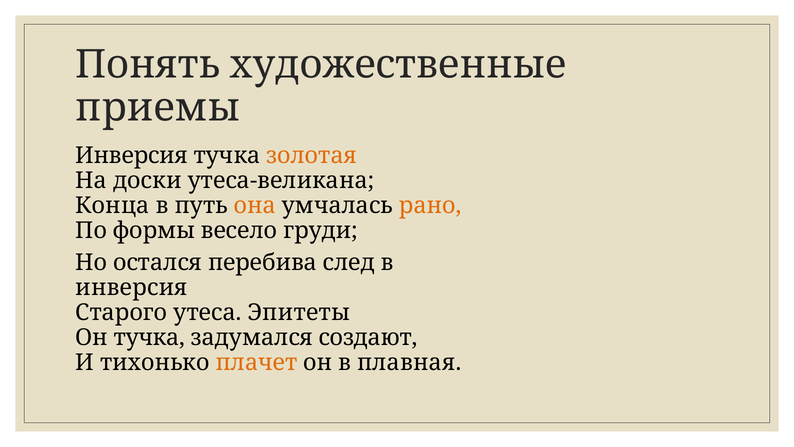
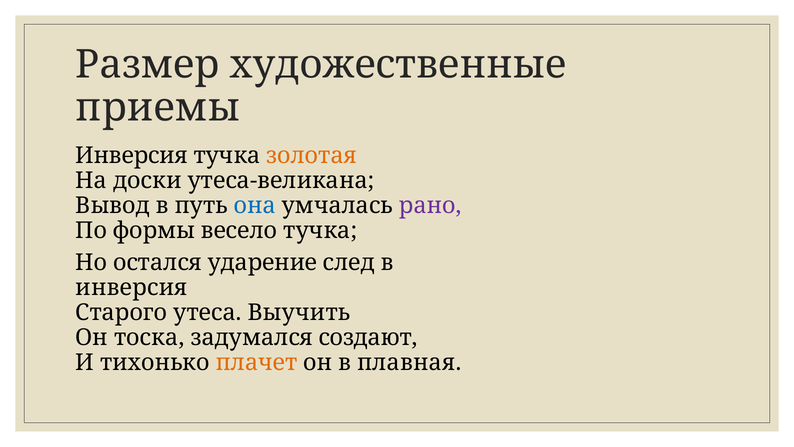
Понять: Понять -> Размер (148, 65)
Конца: Конца -> Вывод (113, 205)
она colour: orange -> blue (255, 205)
рано colour: orange -> purple (430, 205)
весело груди: груди -> тучка (320, 231)
перебива: перебива -> ударение (263, 262)
Эпитеты: Эпитеты -> Выучить (299, 312)
Он тучка: тучка -> тоска (149, 337)
